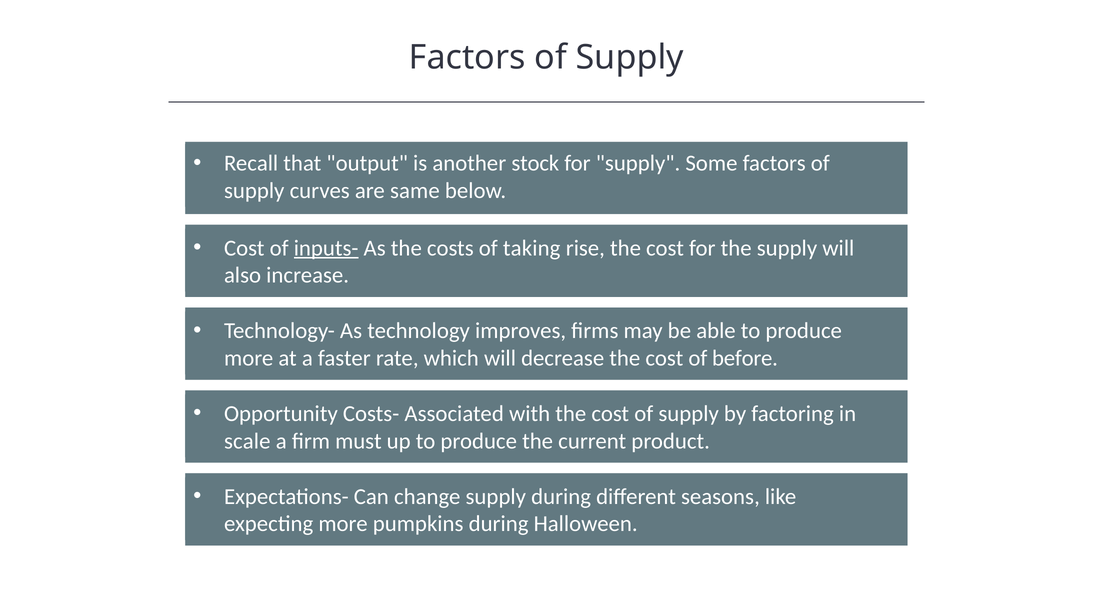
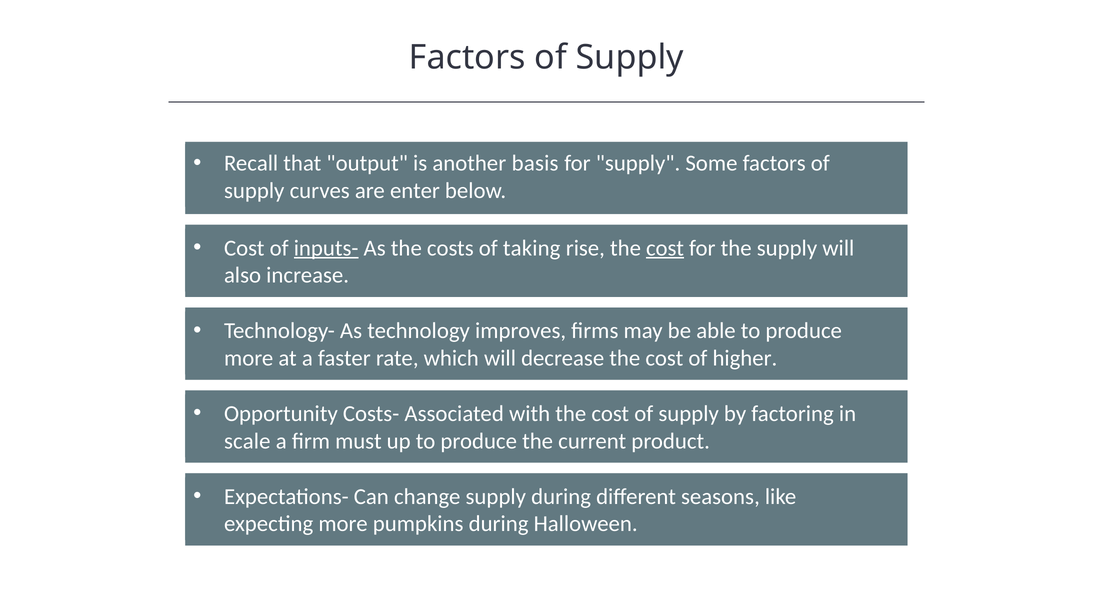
stock: stock -> basis (535, 163)
same: same -> enter (415, 191)
cost underline: none -> present (665, 248)
before: before -> higher (745, 358)
